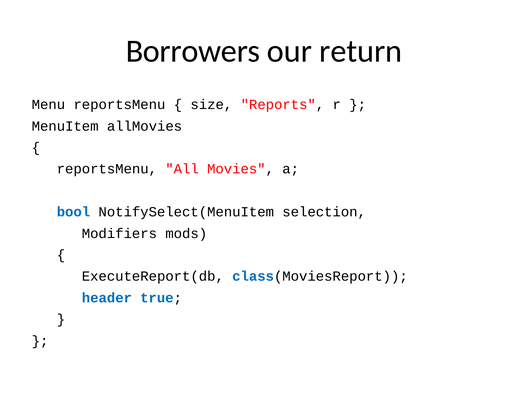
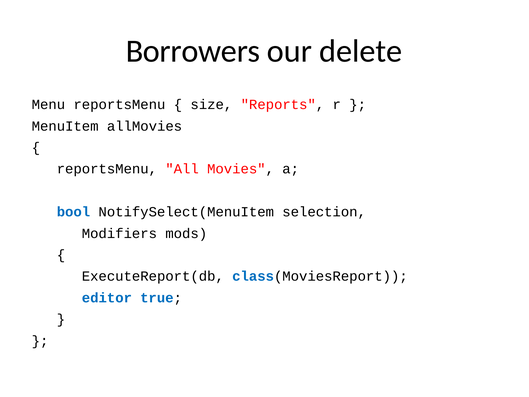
return: return -> delete (361, 51)
header: header -> editor (107, 298)
